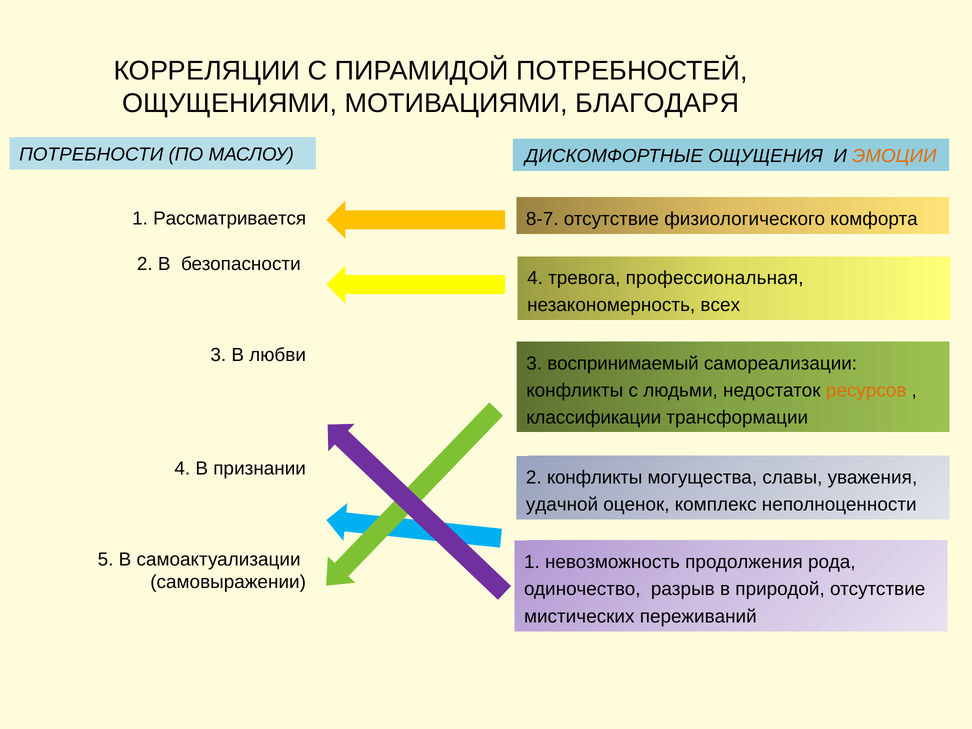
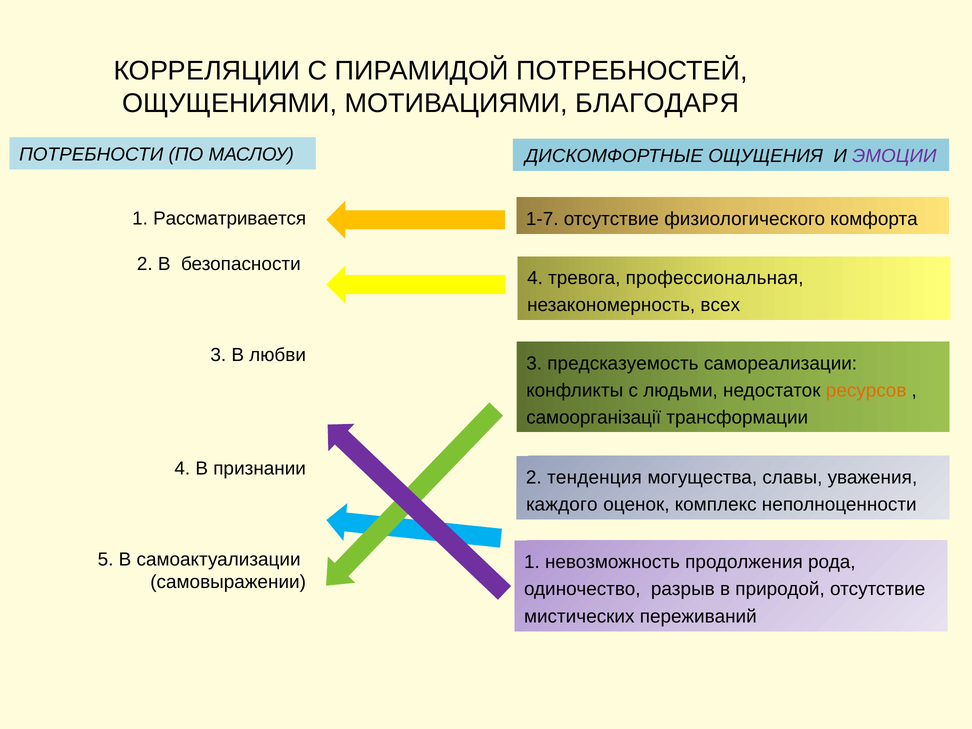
ЭМОЦИИ colour: orange -> purple (894, 156)
8-7: 8-7 -> 1-7 (542, 219)
воспринимаемый: воспринимаемый -> предсказуемость (623, 363)
классификации: классификации -> самоорганізації (594, 417)
2 конфликты: конфликты -> тенденция (594, 478)
удачной: удачной -> каждого (562, 505)
